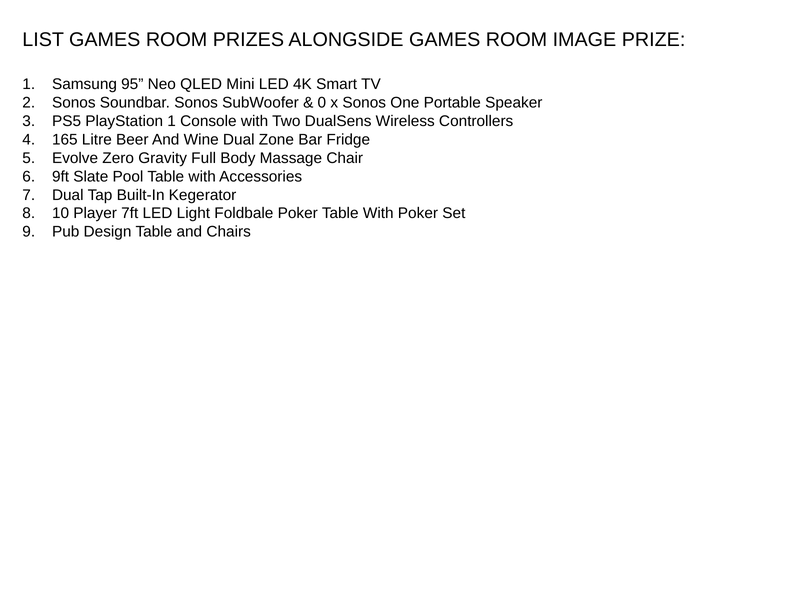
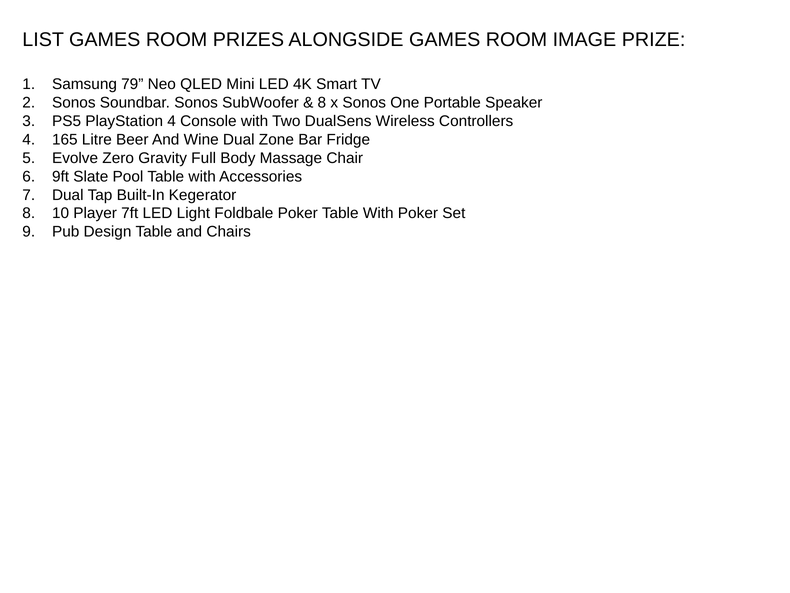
95: 95 -> 79 (132, 84)
0: 0 -> 8 (322, 103)
PlayStation 1: 1 -> 4 (172, 121)
